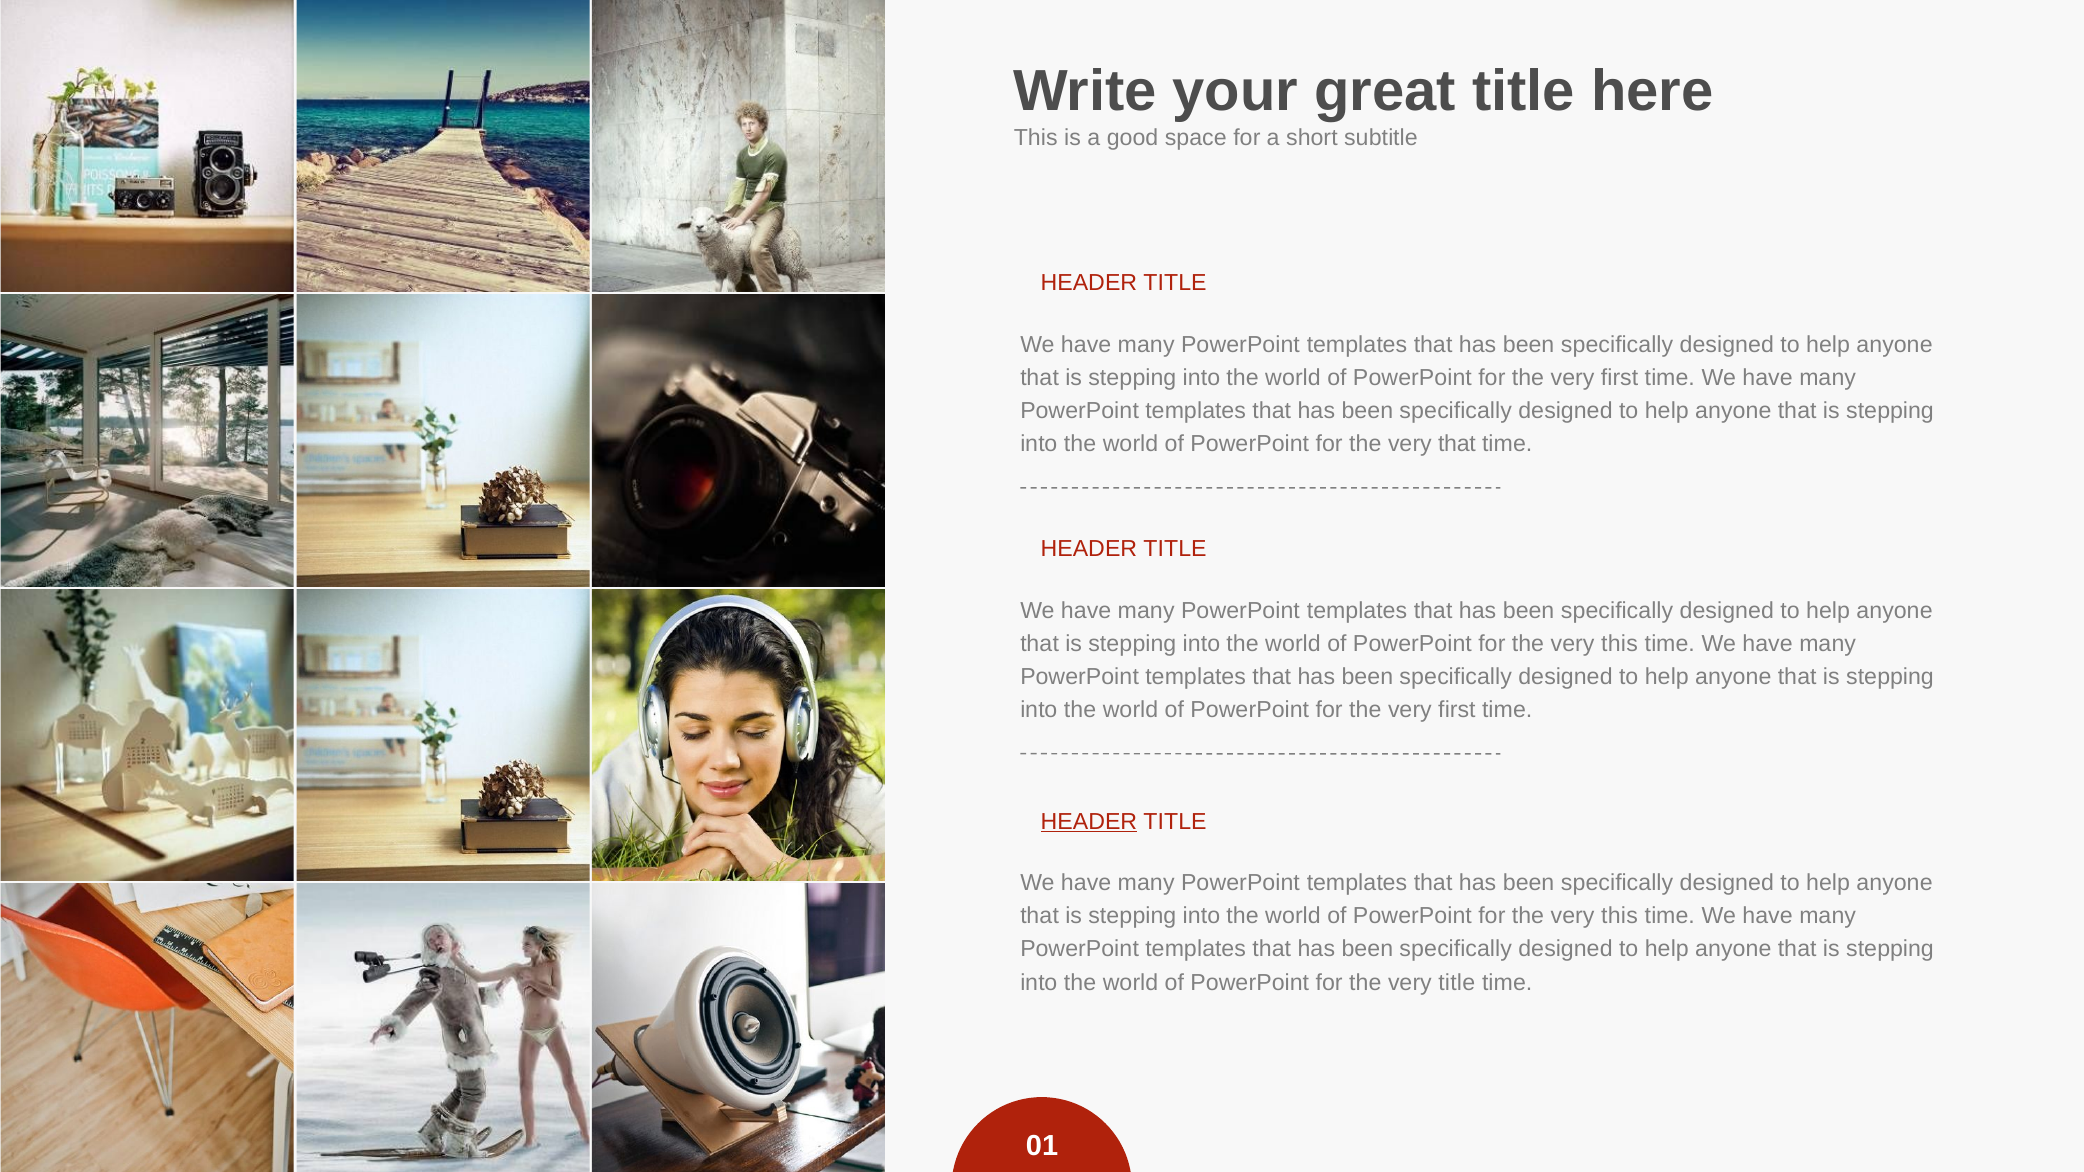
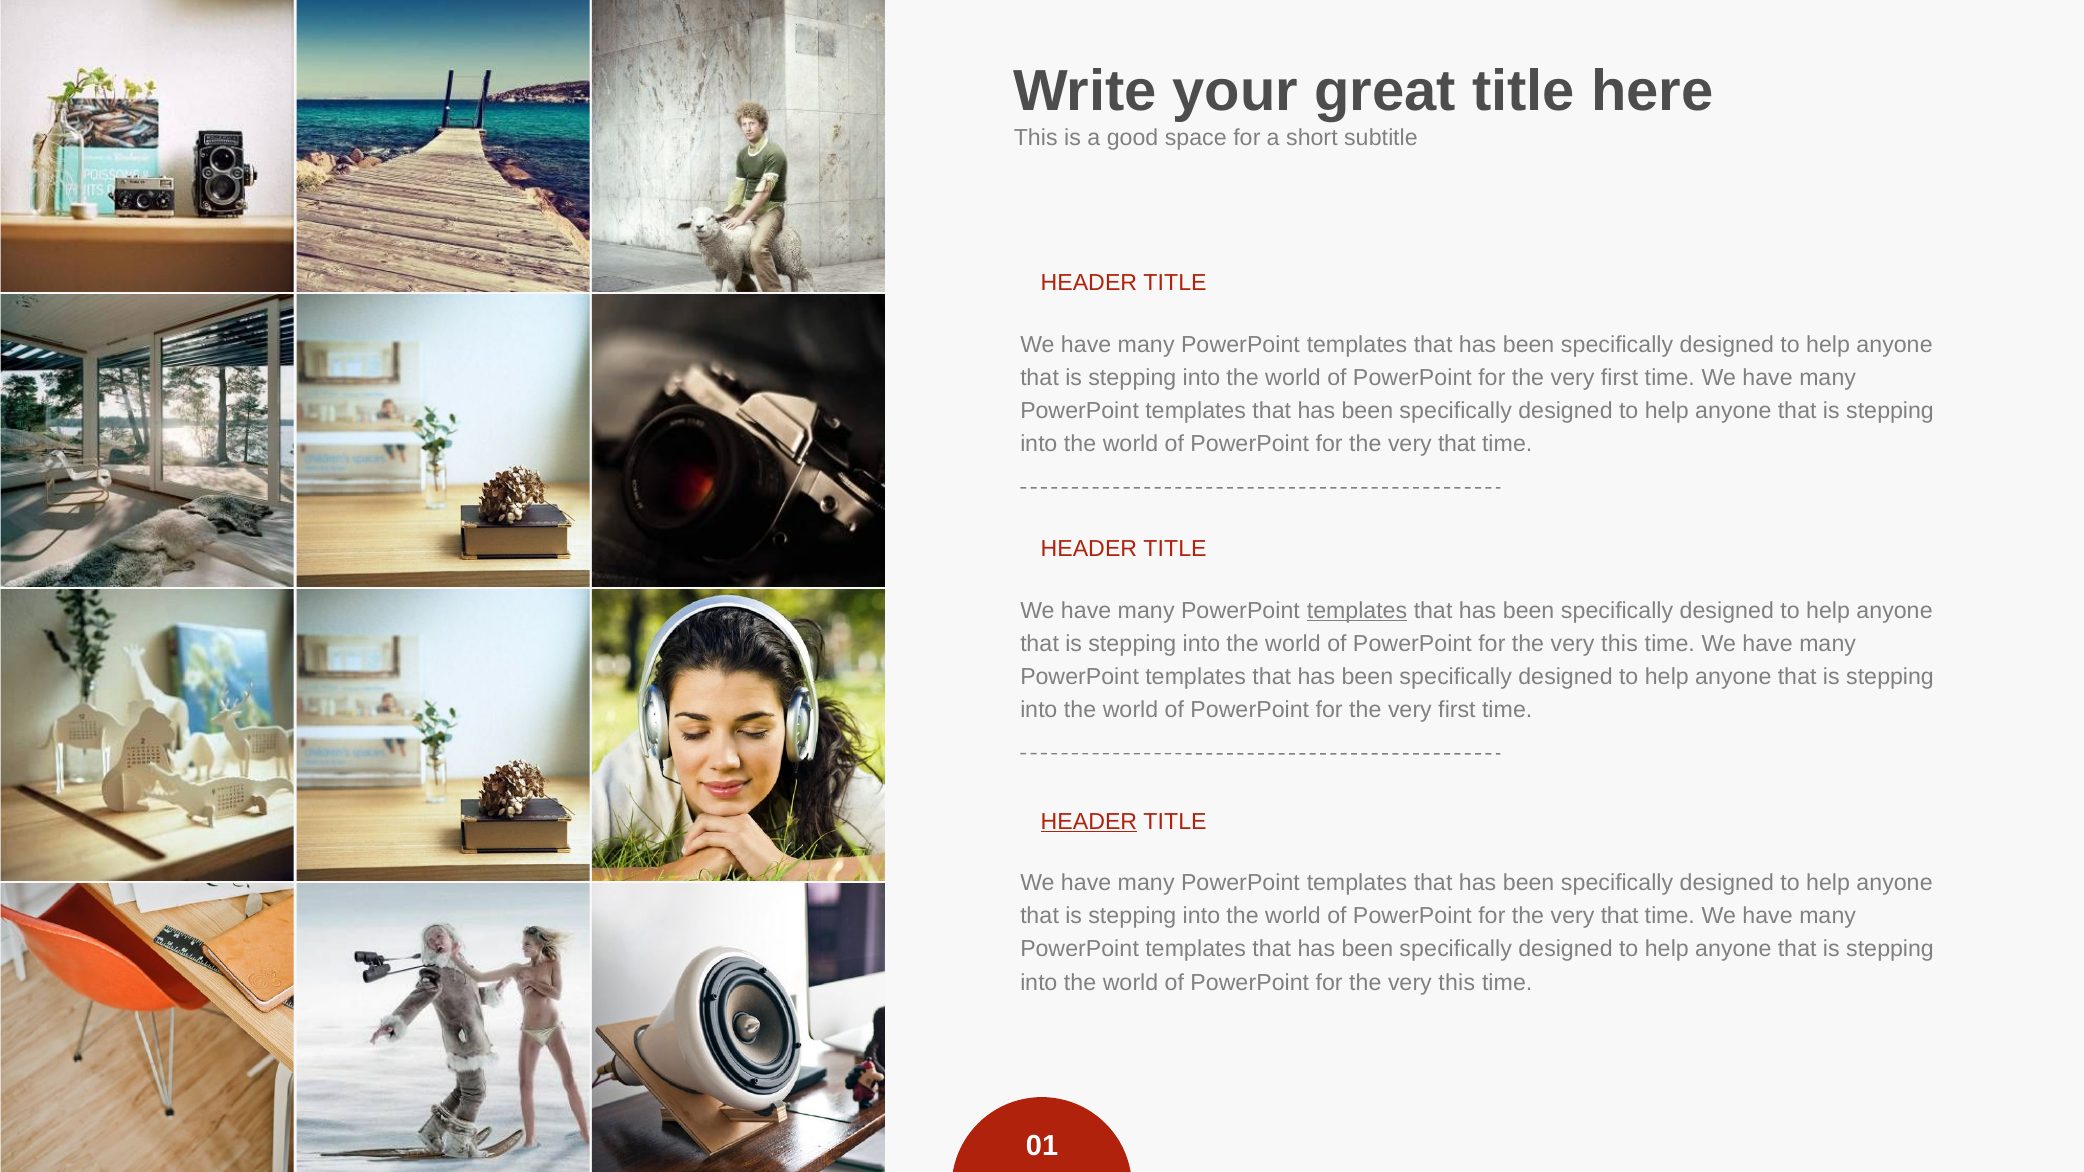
templates underline: none -> present (1357, 610)
this: this -> that (1620, 916)
title: title -> this (1457, 982)
